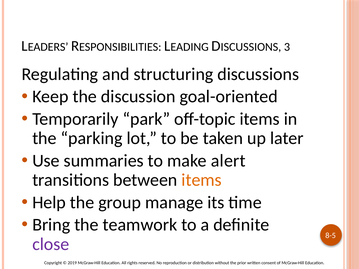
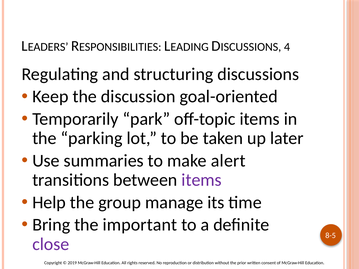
3: 3 -> 4 (287, 47)
items colour: orange -> purple (202, 180)
teamwork: teamwork -> important (140, 225)
